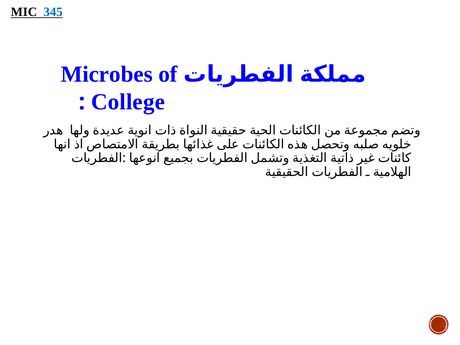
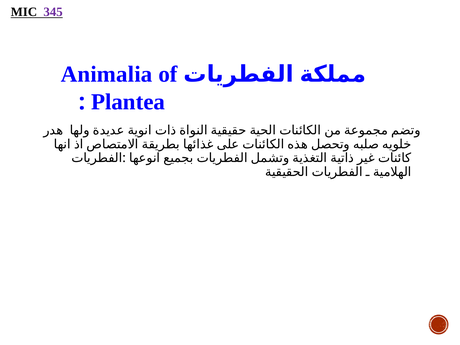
345 colour: blue -> purple (53, 12)
Microbes: Microbes -> Animalia (107, 74)
College: College -> Plantea (128, 102)
